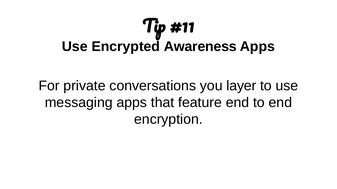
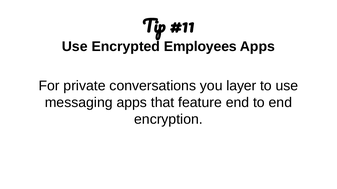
Awareness: Awareness -> Employees (200, 47)
